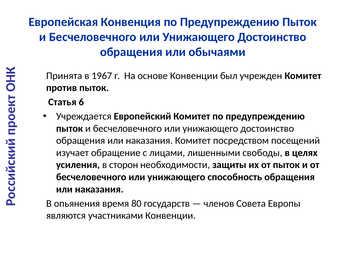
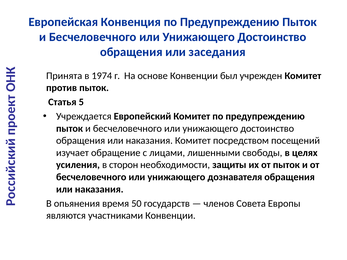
обычаями: обычаями -> заседания (217, 52)
1967: 1967 -> 1974 (102, 76)
6: 6 -> 5 (81, 102)
способность: способность -> дознавателя (235, 177)
80: 80 -> 50 (136, 204)
